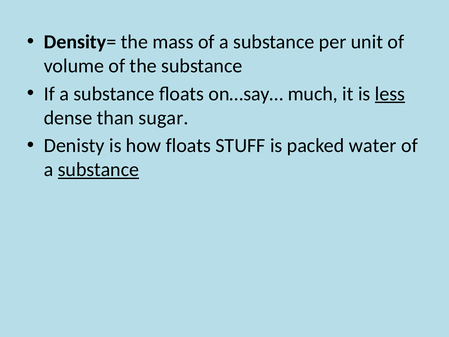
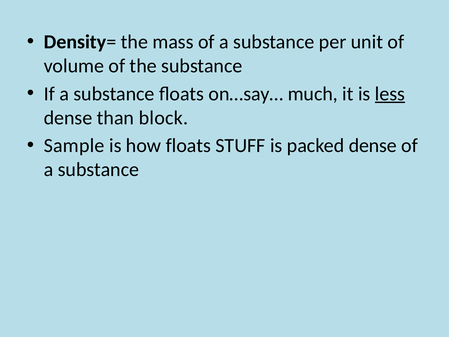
sugar: sugar -> block (164, 118)
Denisty: Denisty -> Sample (74, 146)
packed water: water -> dense (373, 146)
substance underline: present -> none (98, 170)
